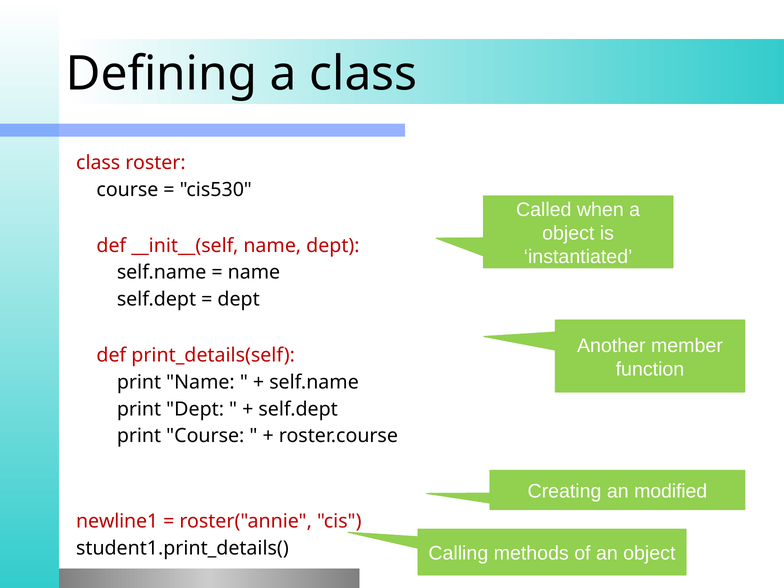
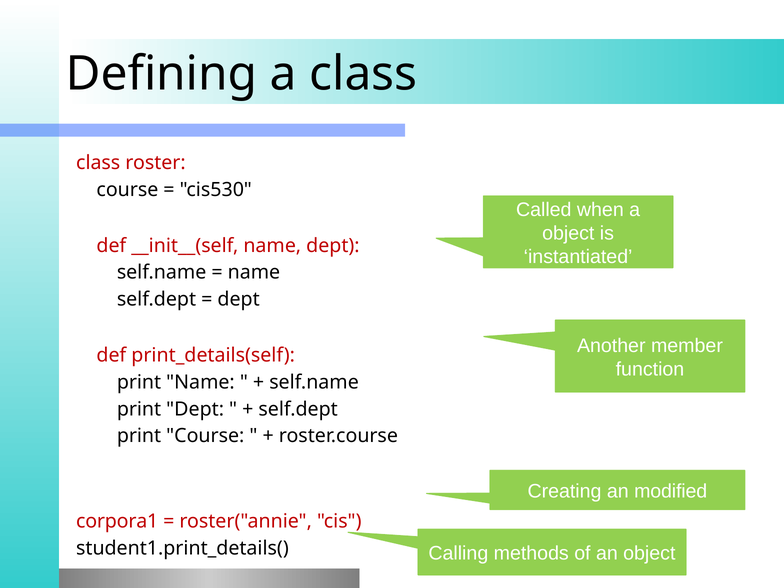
newline1: newline1 -> corpora1 (117, 521)
